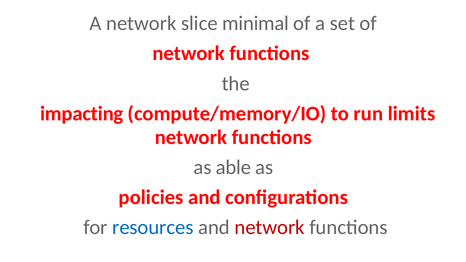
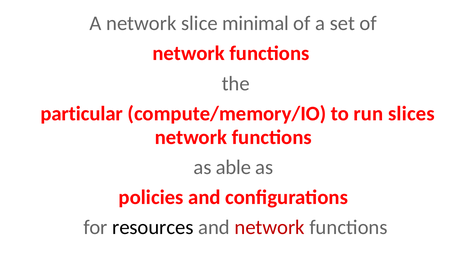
impacting: impacting -> particular (82, 114)
limits: limits -> slices (411, 114)
resources colour: blue -> black (153, 227)
